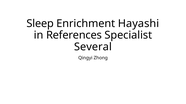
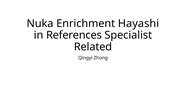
Sleep: Sleep -> Nuka (40, 24)
Several: Several -> Related (93, 47)
